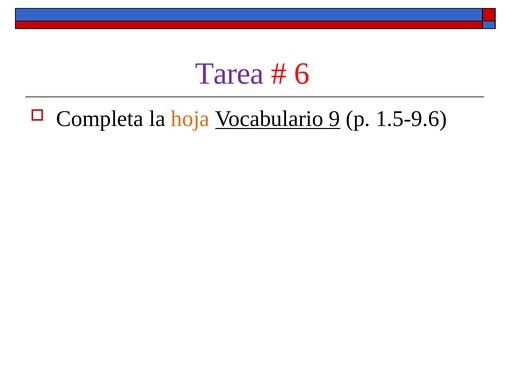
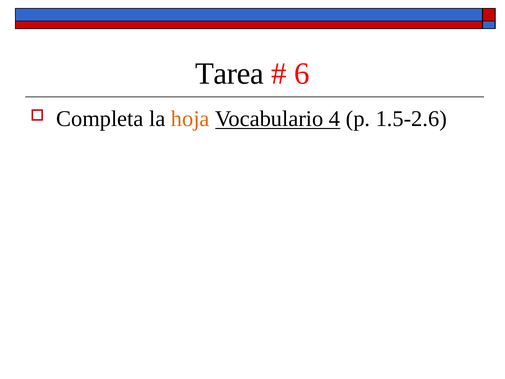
Tarea colour: purple -> black (229, 74)
9: 9 -> 4 (335, 119)
1.5-9.6: 1.5-9.6 -> 1.5-2.6 (411, 119)
